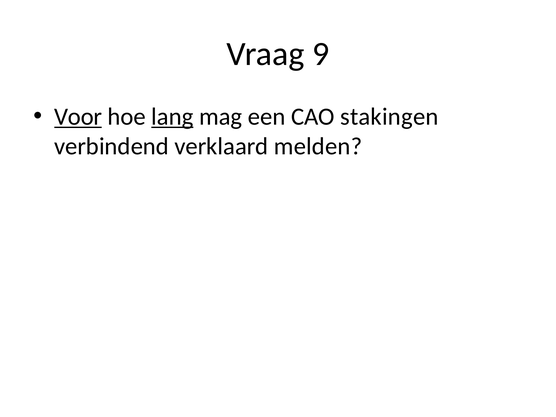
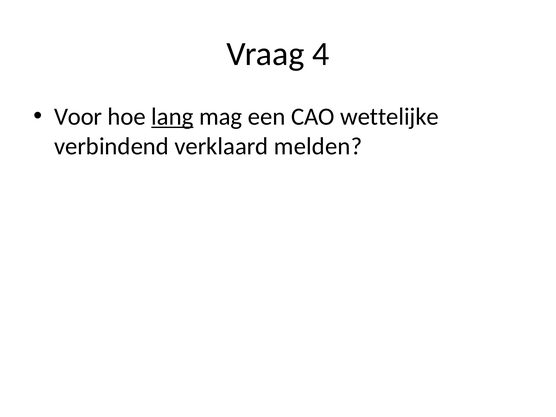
9: 9 -> 4 (321, 54)
Voor underline: present -> none (78, 117)
stakingen: stakingen -> wettelijke (390, 117)
